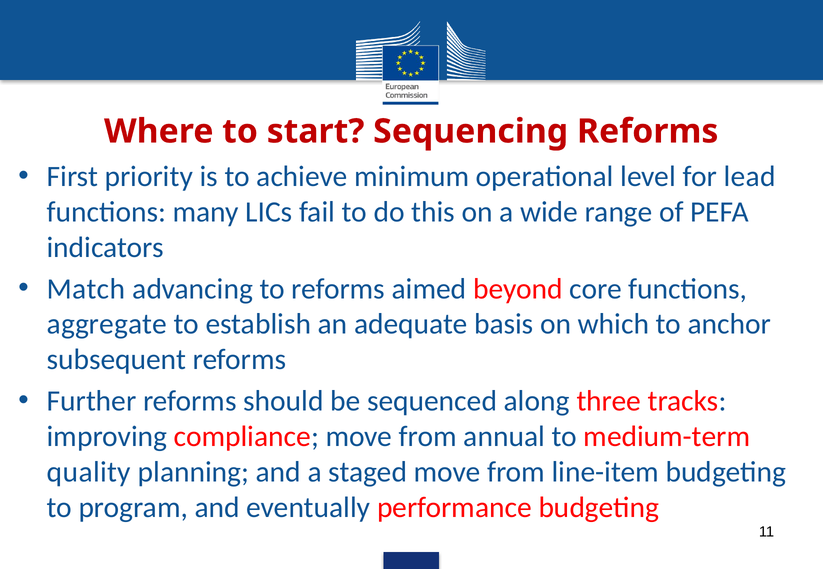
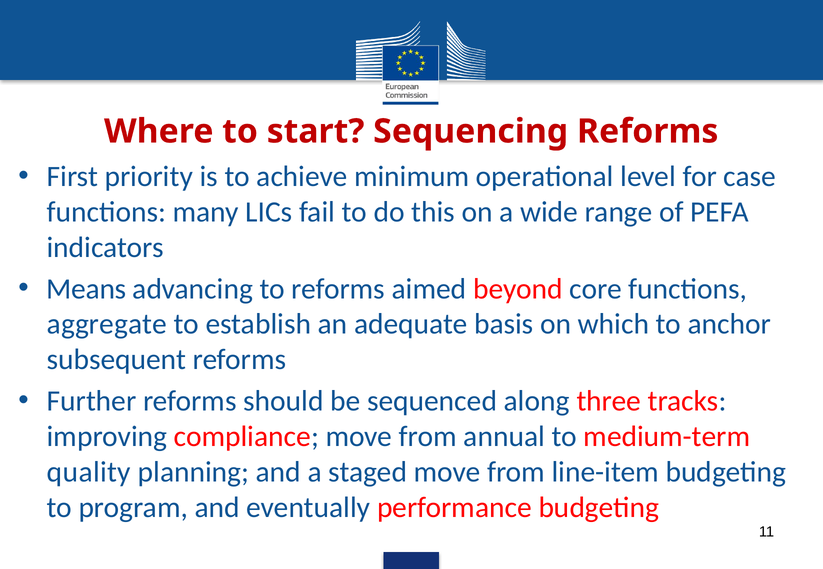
lead: lead -> case (750, 177)
Match: Match -> Means (86, 289)
